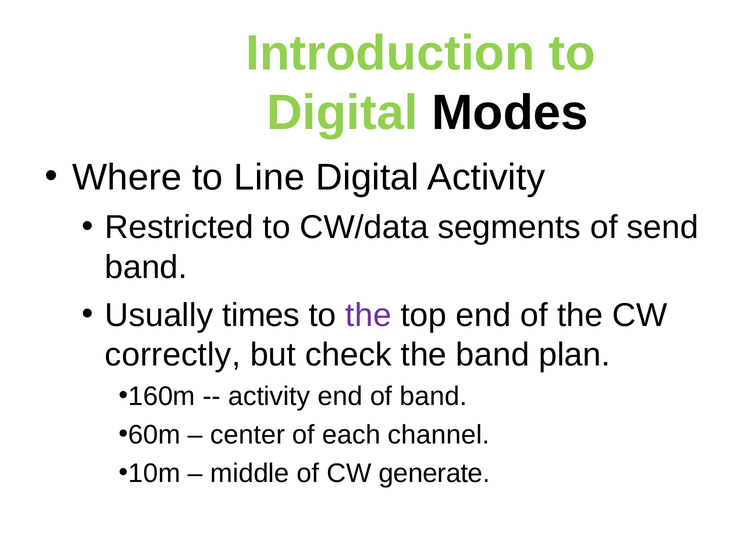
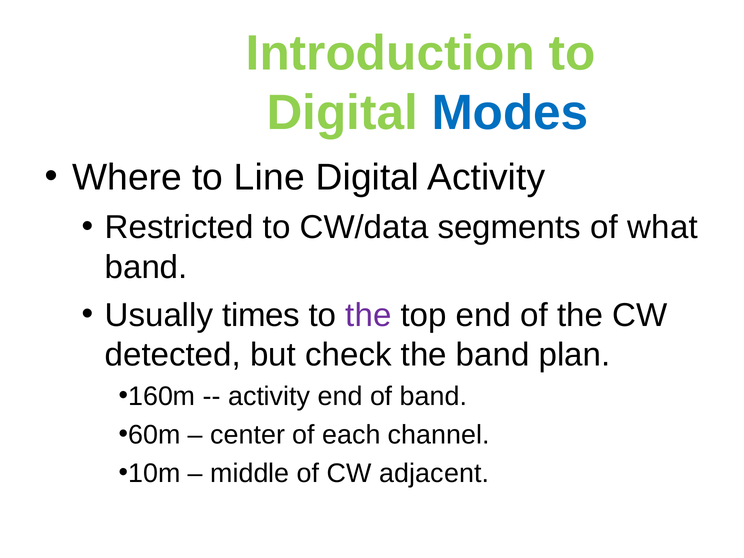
Modes colour: black -> blue (510, 113)
send: send -> what (663, 227)
correctly: correctly -> detected (173, 355)
generate: generate -> adjacent (434, 473)
